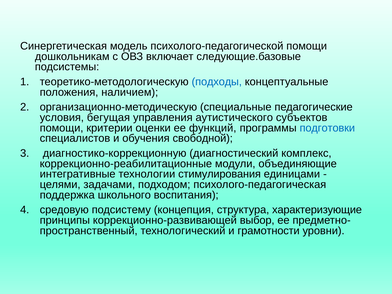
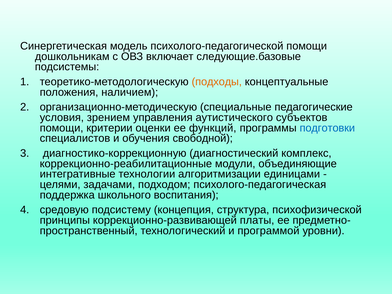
подходы colour: blue -> orange (217, 82)
бегущая: бегущая -> зрением (108, 117)
стимулирования: стимулирования -> алгоритмизации (219, 174)
характеризующие: характеризующие -> психофизической (317, 210)
выбор: выбор -> платы (257, 220)
грамотности: грамотности -> программой (268, 231)
